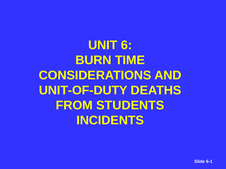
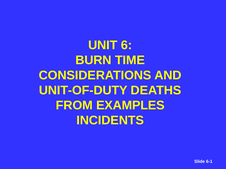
STUDENTS: STUDENTS -> EXAMPLES (130, 106)
